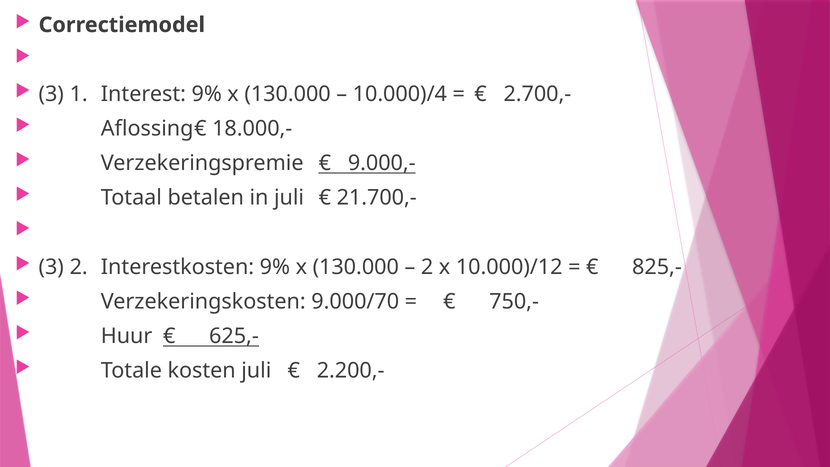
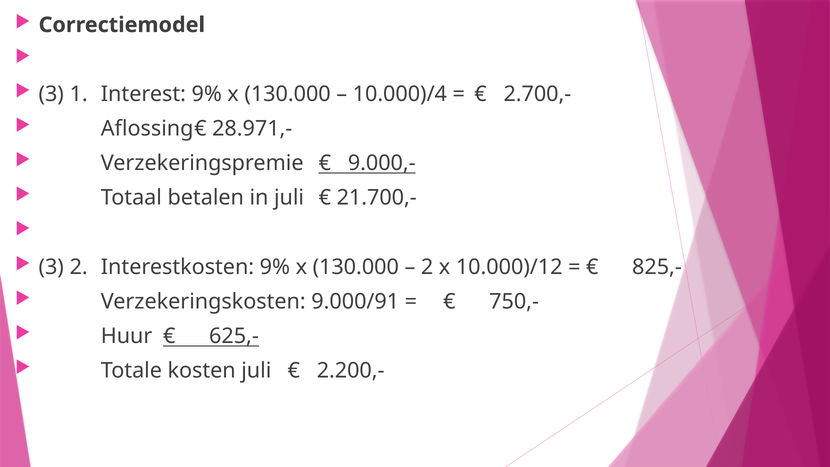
18.000,-: 18.000,- -> 28.971,- (252, 129)
9.000/70: 9.000/70 -> 9.000/91 (355, 301)
